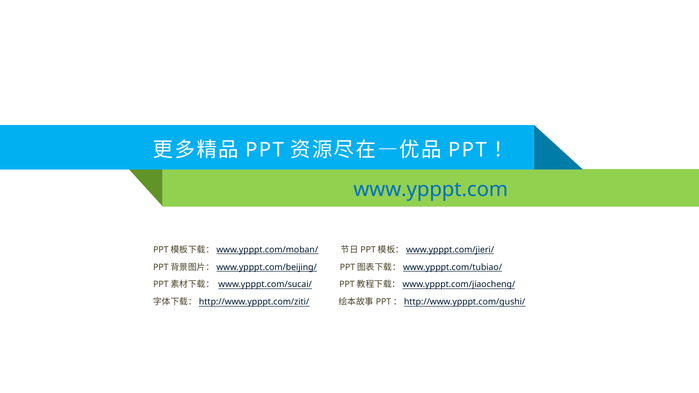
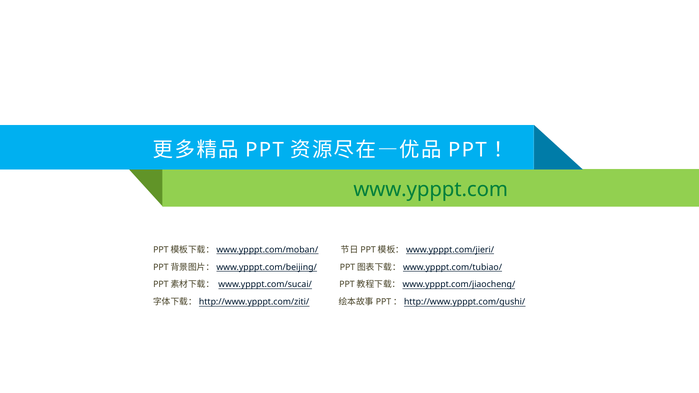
www.ypppt.com colour: blue -> green (431, 189)
